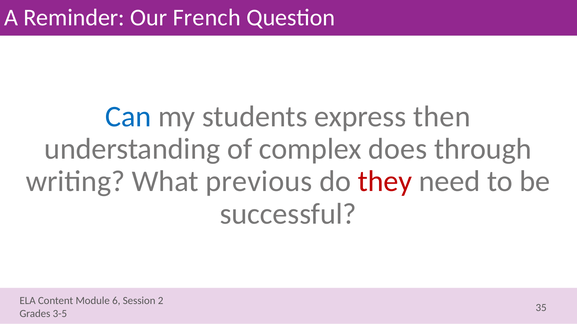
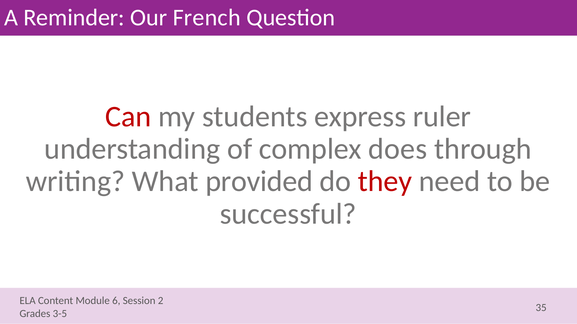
Can colour: blue -> red (128, 117)
then: then -> ruler (442, 117)
previous: previous -> provided (259, 182)
